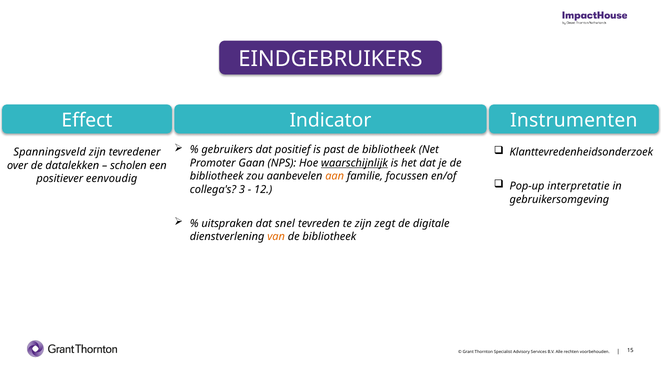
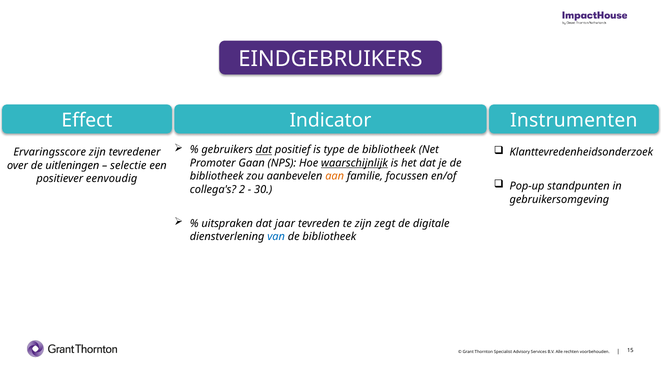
dat underline: none -> present (264, 150)
past: past -> type (334, 150)
Spanningsveld: Spanningsveld -> Ervaringsscore (50, 152)
datalekken: datalekken -> uitleningen (72, 165)
scholen: scholen -> selectie (128, 165)
interpretatie: interpretatie -> standpunten (578, 186)
3: 3 -> 2 (242, 189)
12: 12 -> 30 (263, 189)
snel: snel -> jaar (285, 223)
van colour: orange -> blue (276, 236)
